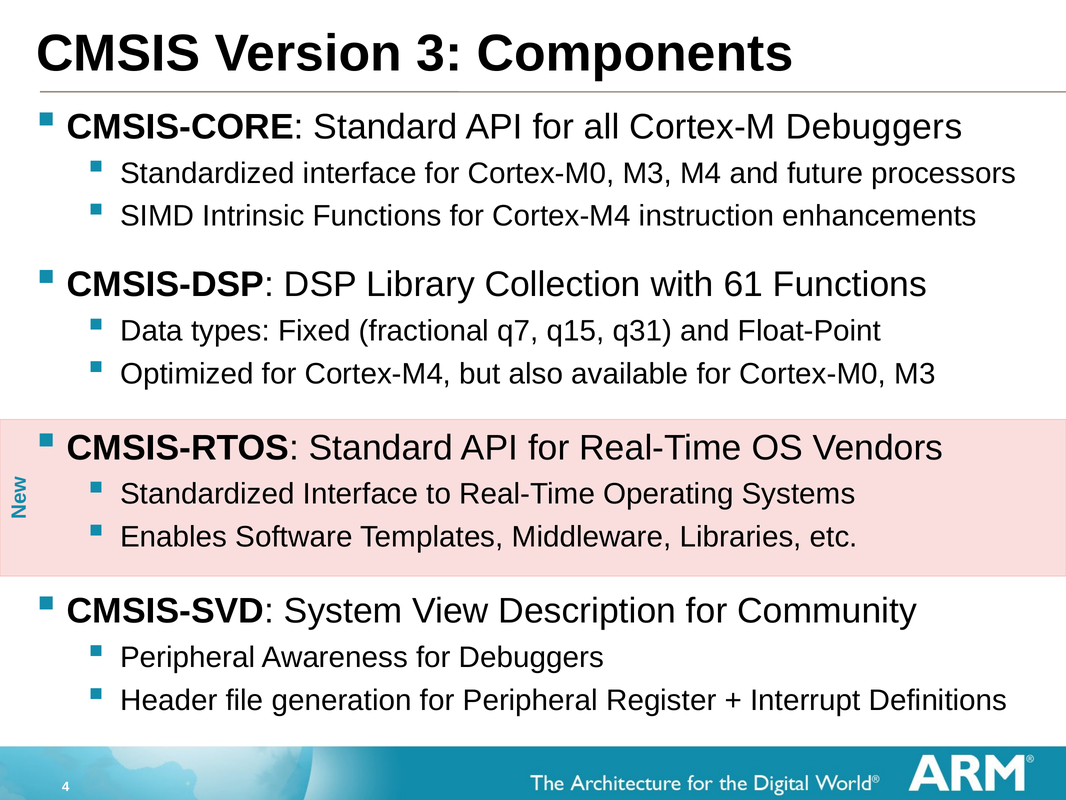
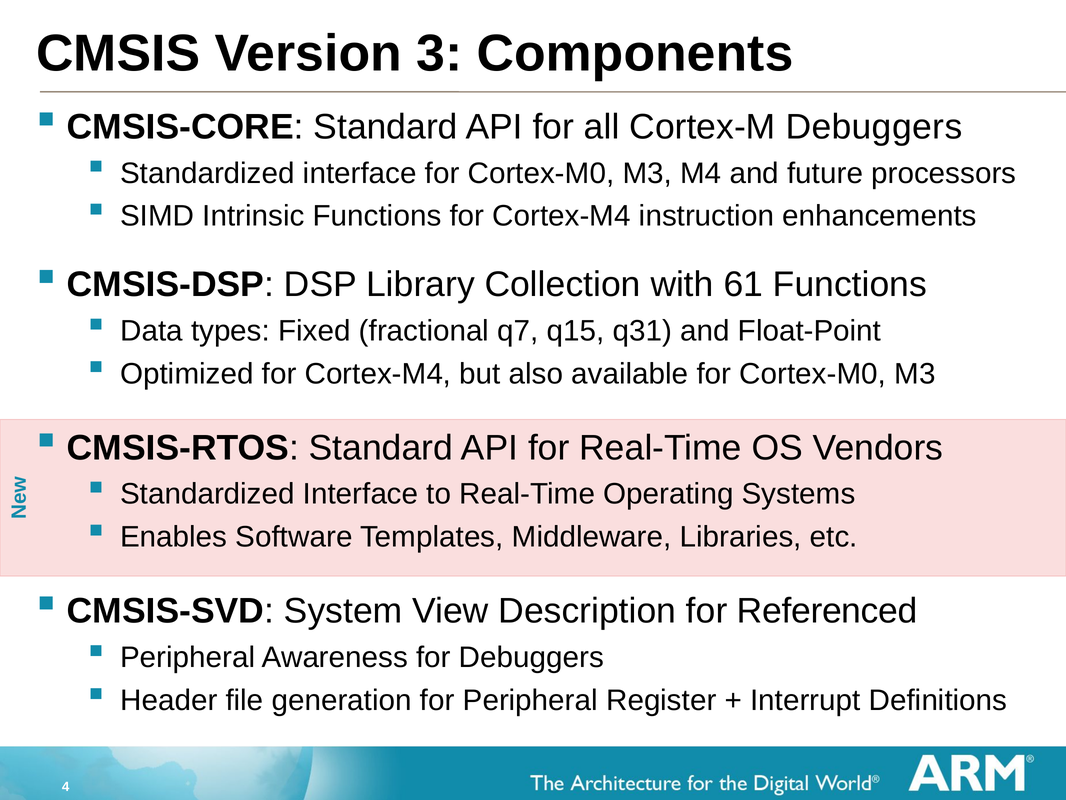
Community: Community -> Referenced (827, 611)
